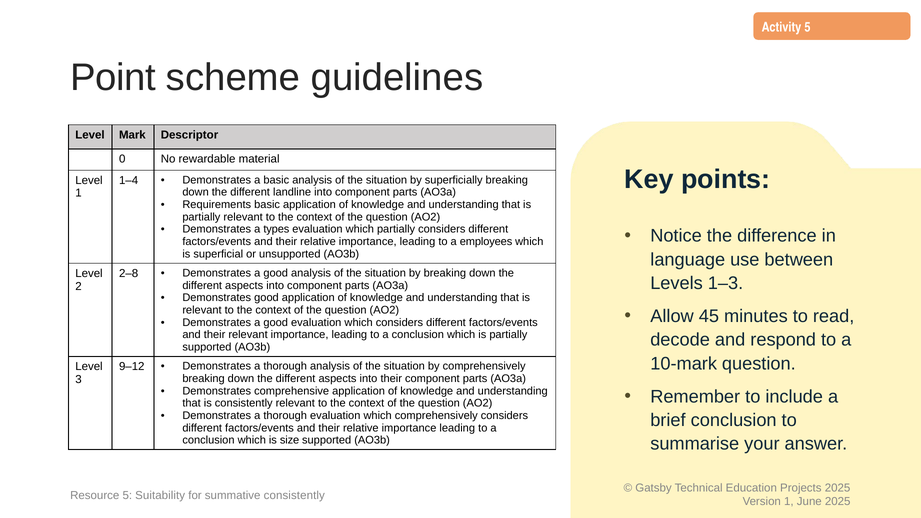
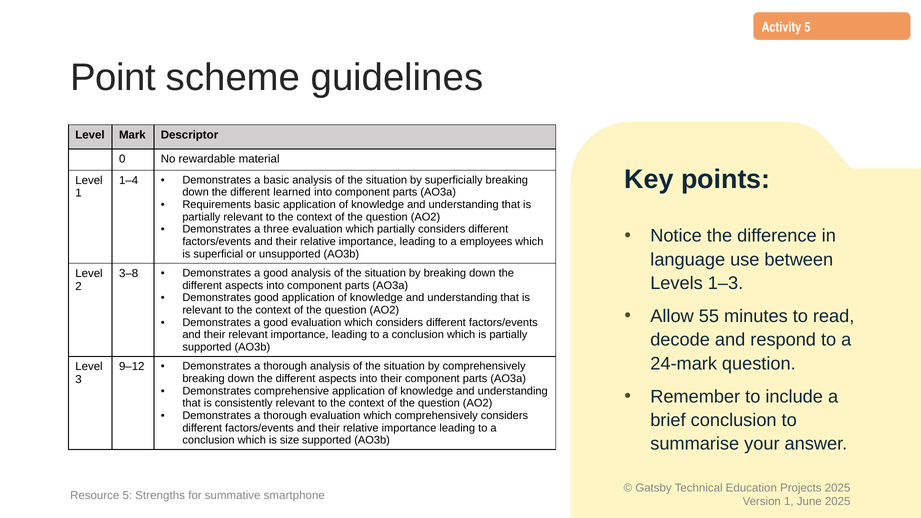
landline: landline -> learned (292, 192)
types: types -> three (276, 229)
2–8: 2–8 -> 3–8 (129, 273)
45: 45 -> 55 (709, 316)
10-mark: 10-mark -> 24-mark (684, 364)
Suitability: Suitability -> Strengths (160, 495)
summative consistently: consistently -> smartphone (294, 495)
